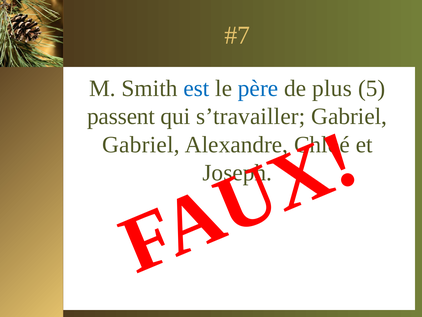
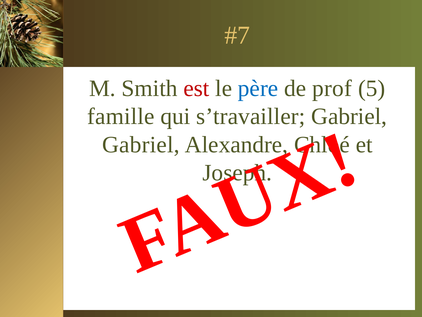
est colour: blue -> red (196, 88)
plus: plus -> prof (332, 88)
passent: passent -> famille (121, 116)
